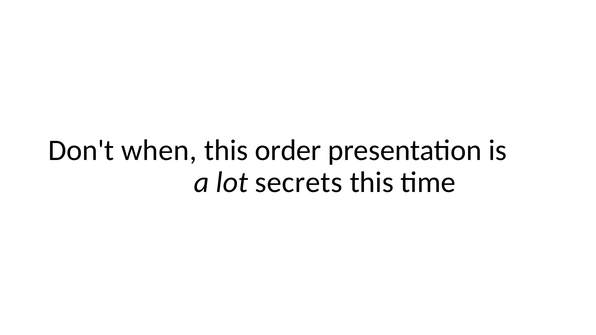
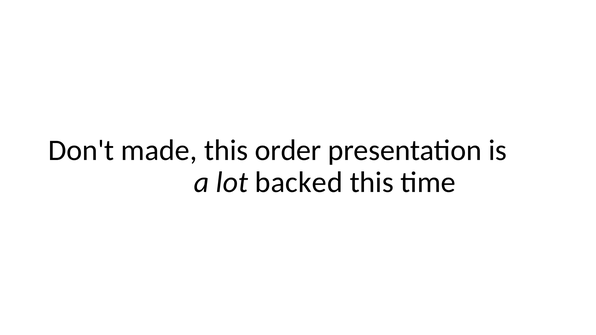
when: when -> made (159, 150)
secrets: secrets -> backed (299, 183)
